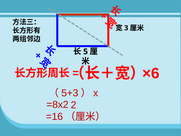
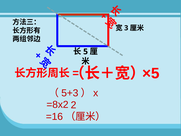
×6: ×6 -> ×5 (151, 73)
